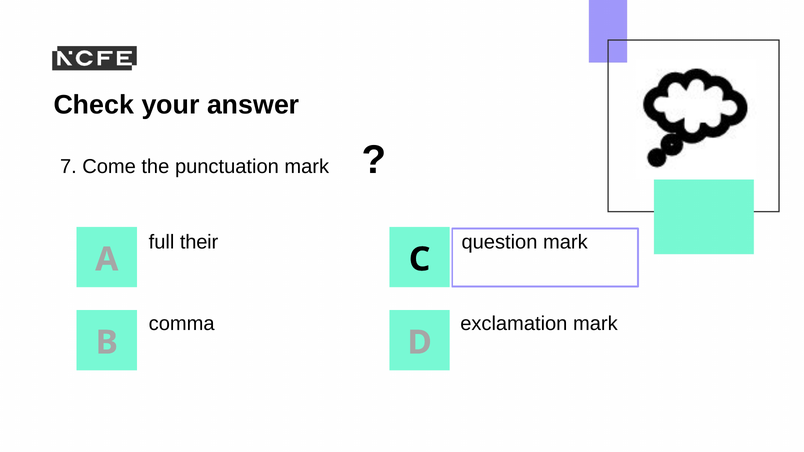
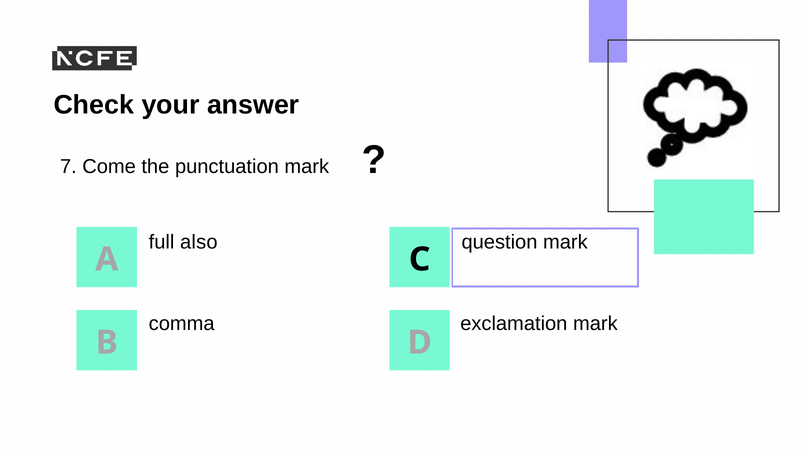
their: their -> also (199, 242)
